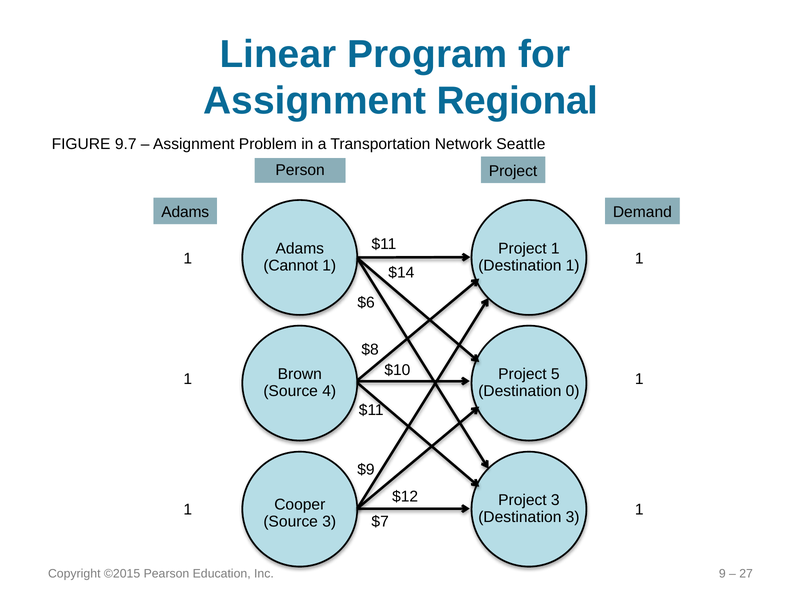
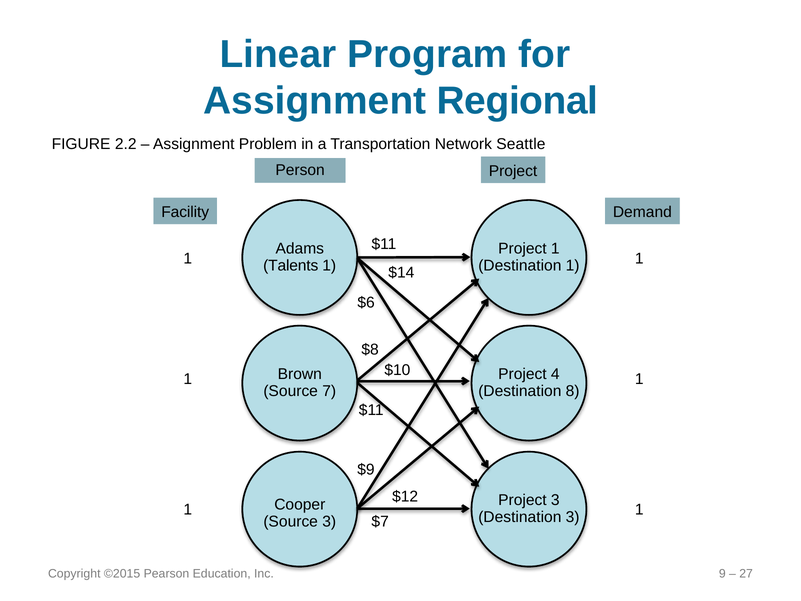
9.7: 9.7 -> 2.2 (126, 144)
Adams: Adams -> Facility (185, 212)
Cannot: Cannot -> Talents (291, 265)
5: 5 -> 4 (555, 374)
4: 4 -> 7 (329, 391)
0: 0 -> 8 (573, 391)
